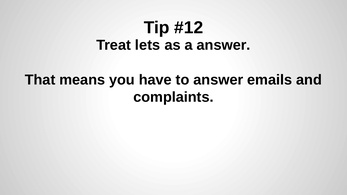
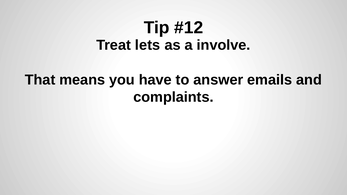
a answer: answer -> involve (224, 45)
